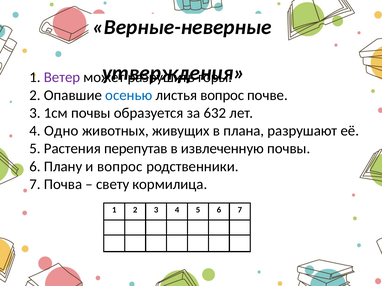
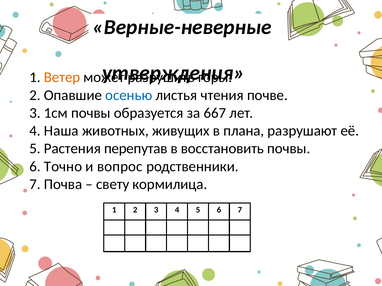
Ветер colour: purple -> orange (62, 77)
листья вопрос: вопрос -> чтения (222, 95)
632: 632 -> 667 (215, 113)
Одно: Одно -> Наша (61, 131)
извлеченную: извлеченную -> восстановить (222, 149)
Плану: Плану -> Точно (63, 167)
